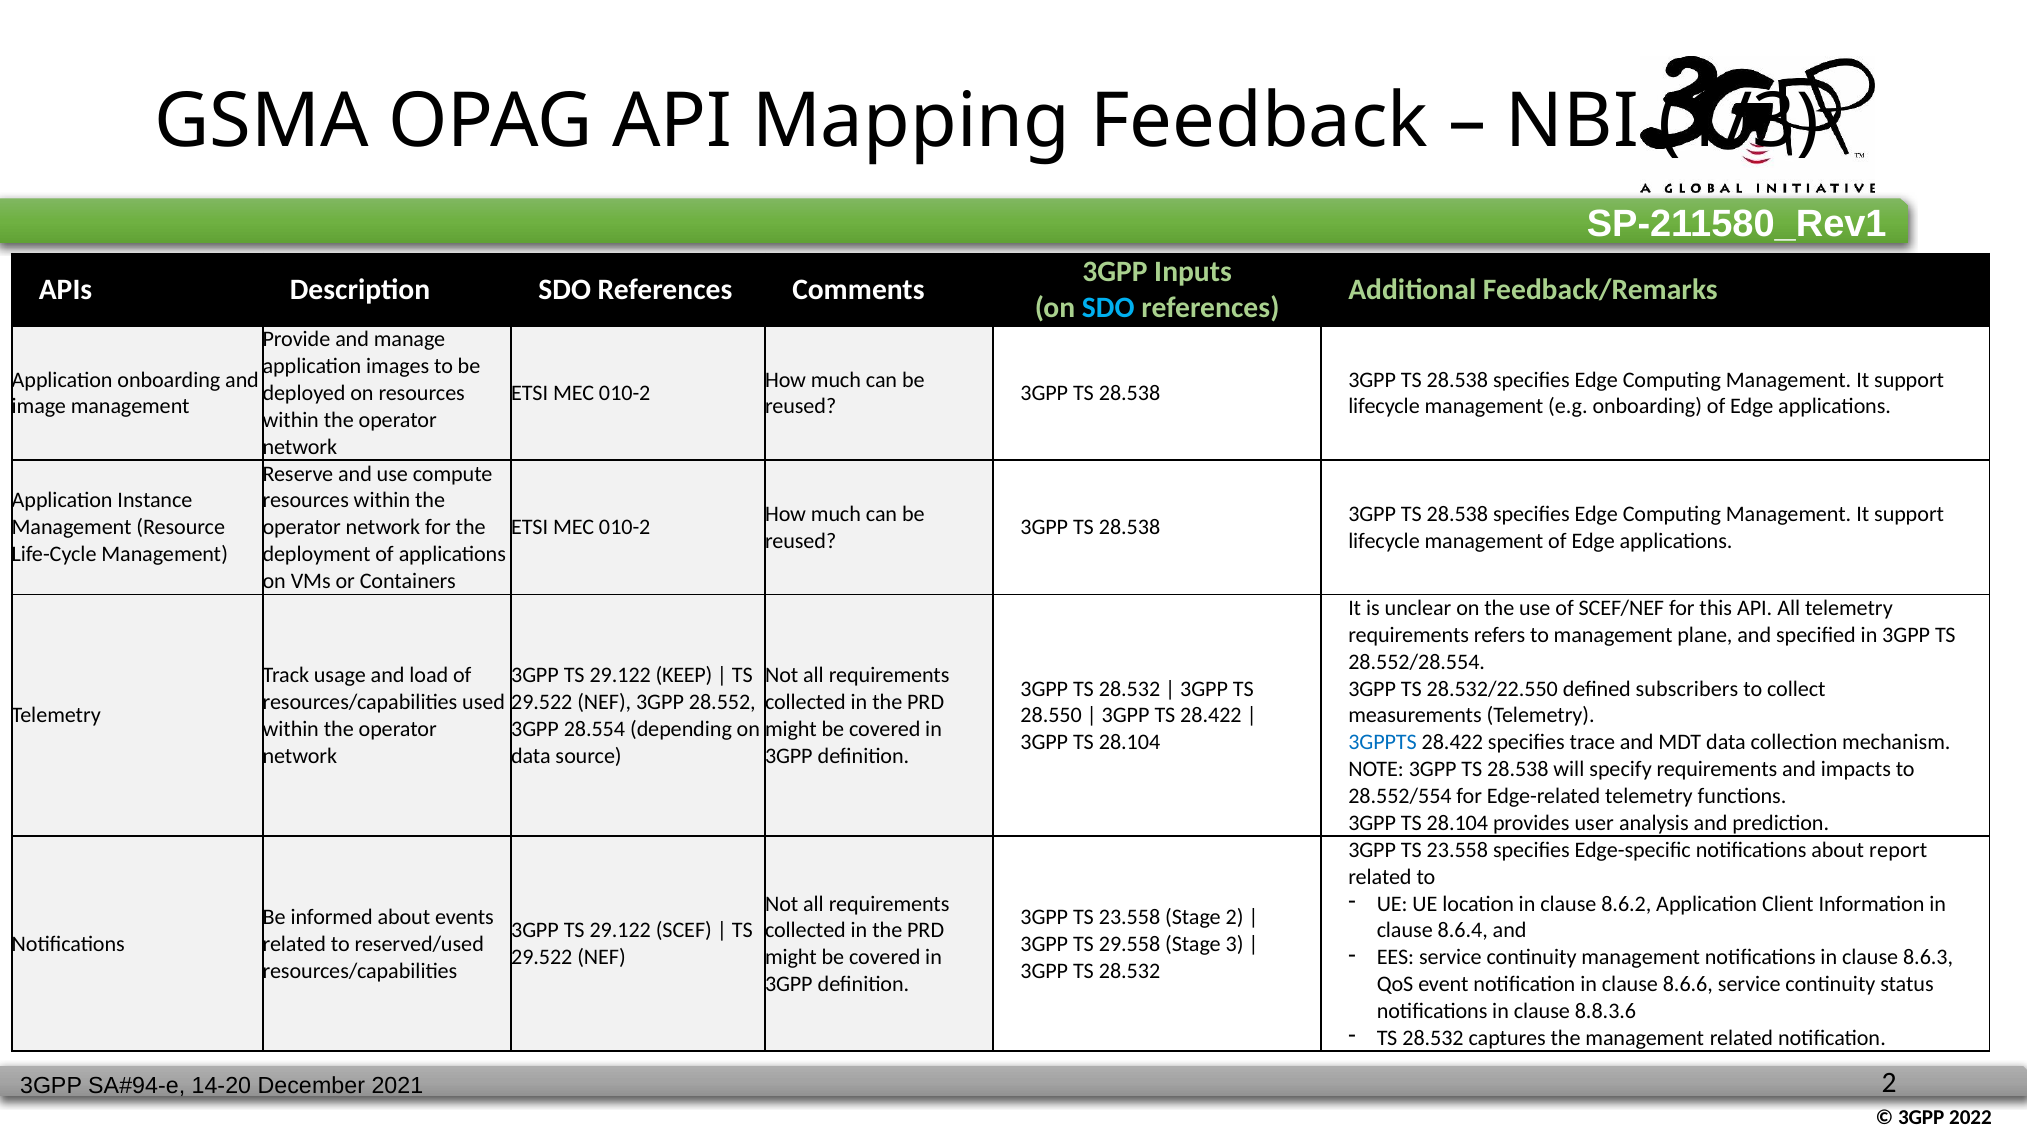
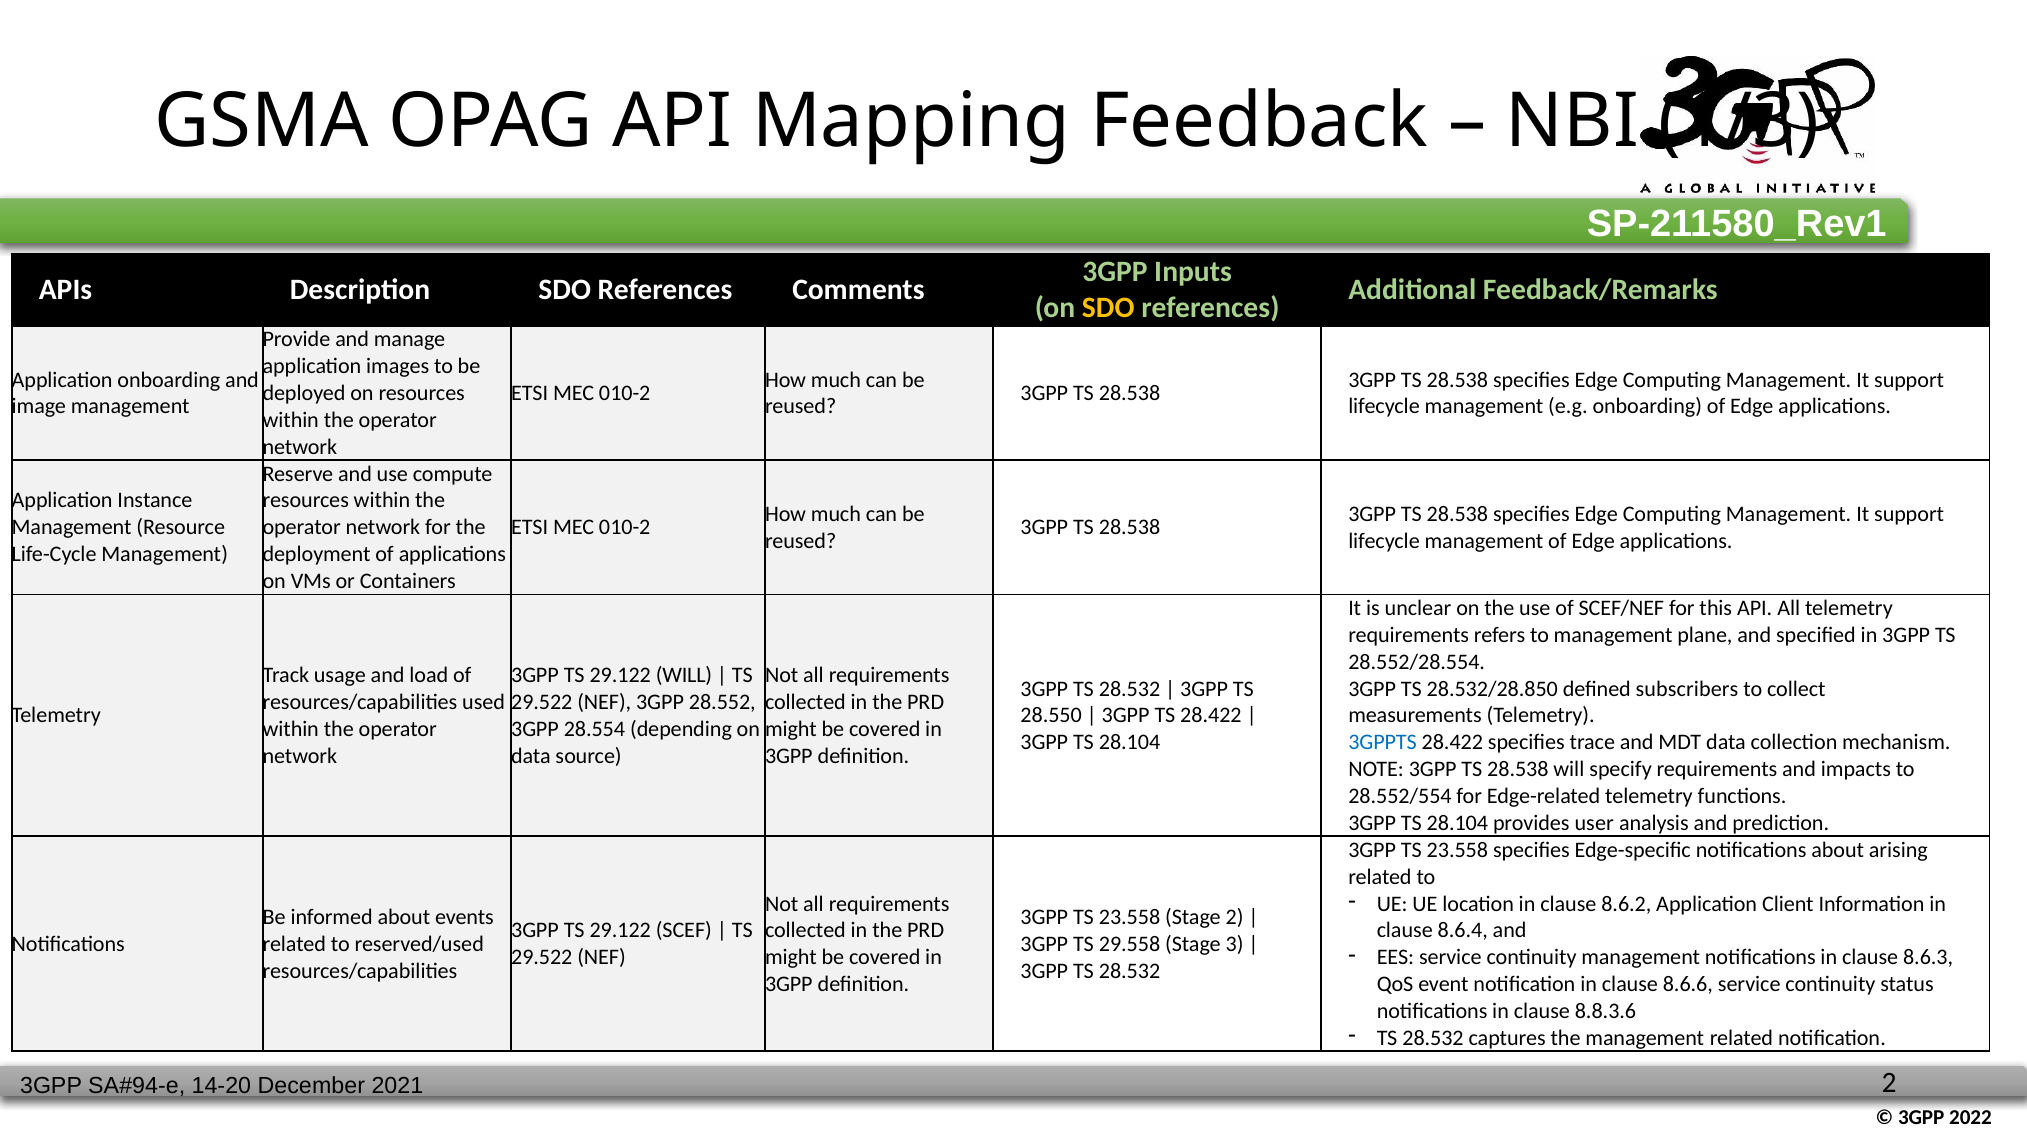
SDO colour: light blue -> yellow (1108, 308)
29.122 KEEP: KEEP -> WILL (684, 675)
28.532/22.550: 28.532/22.550 -> 28.532/28.850 (1492, 689)
report: report -> arising (1898, 850)
